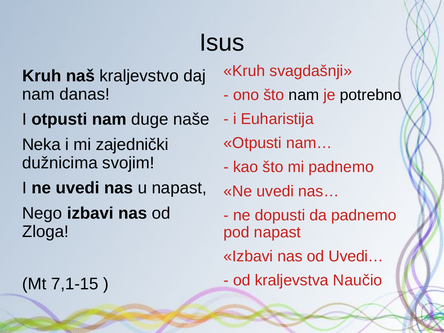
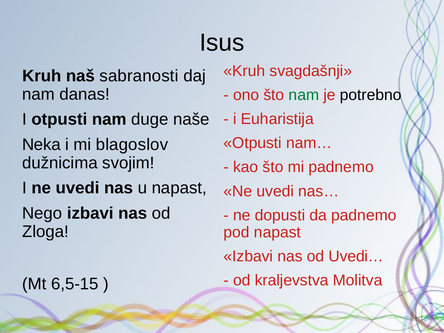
kraljevstvo: kraljevstvo -> sabranosti (139, 76)
nam colour: black -> green (304, 95)
zajednički: zajednički -> blagoslov (132, 145)
Naučio: Naučio -> Molitva (358, 280)
7,1-15: 7,1-15 -> 6,5-15 (75, 284)
